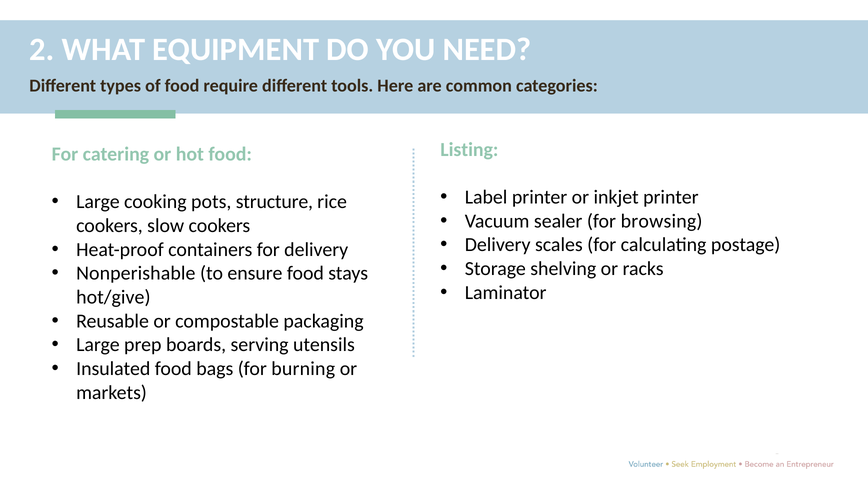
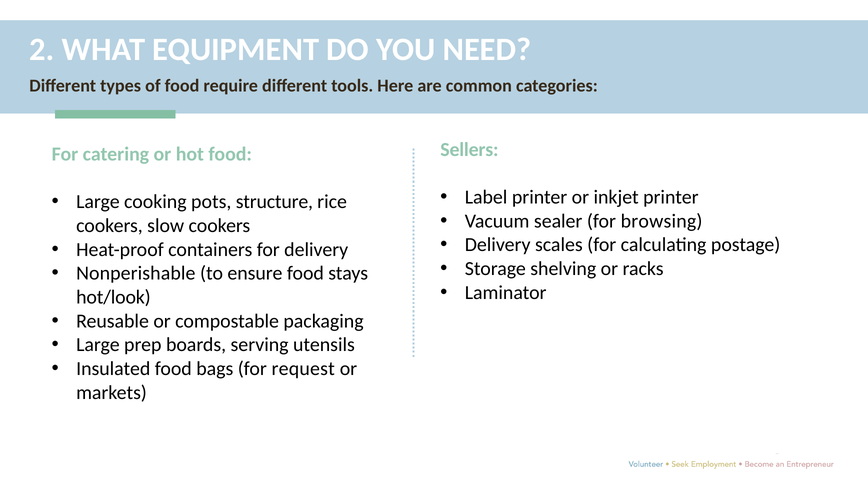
Listing: Listing -> Sellers (469, 150)
hot/give: hot/give -> hot/look (113, 297)
burning: burning -> request (303, 369)
